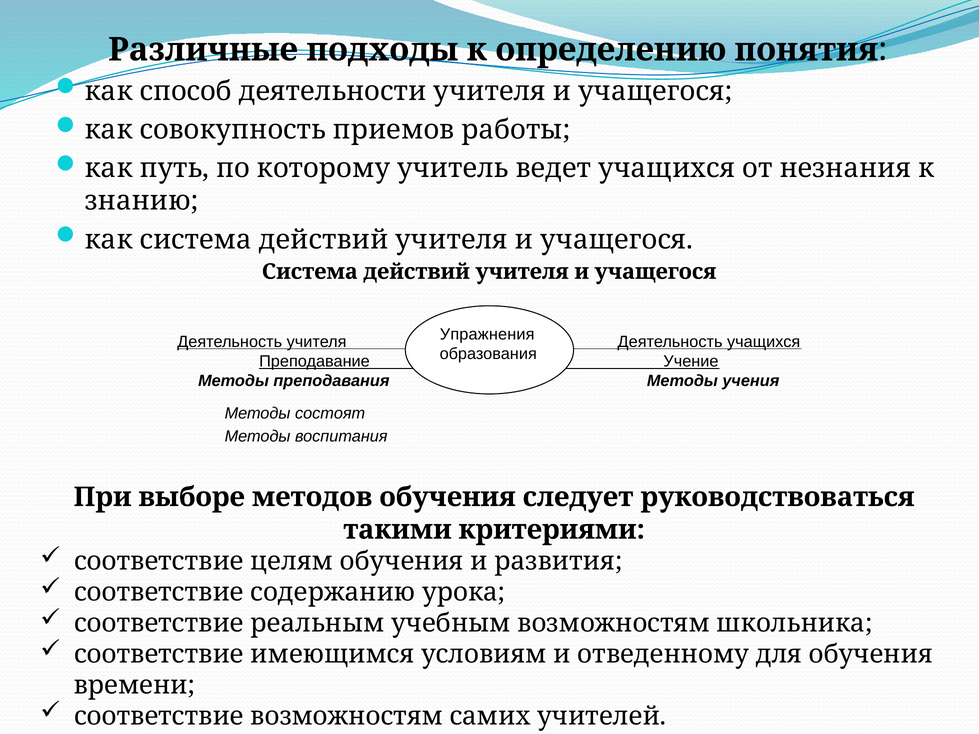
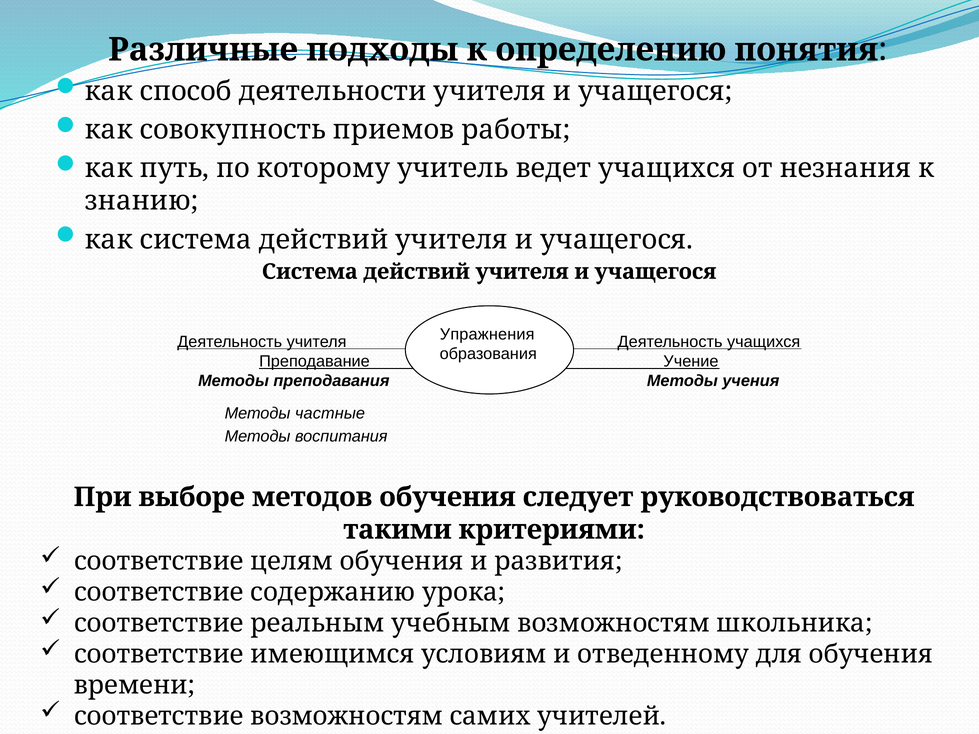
состоят: состоят -> частные (330, 413)
